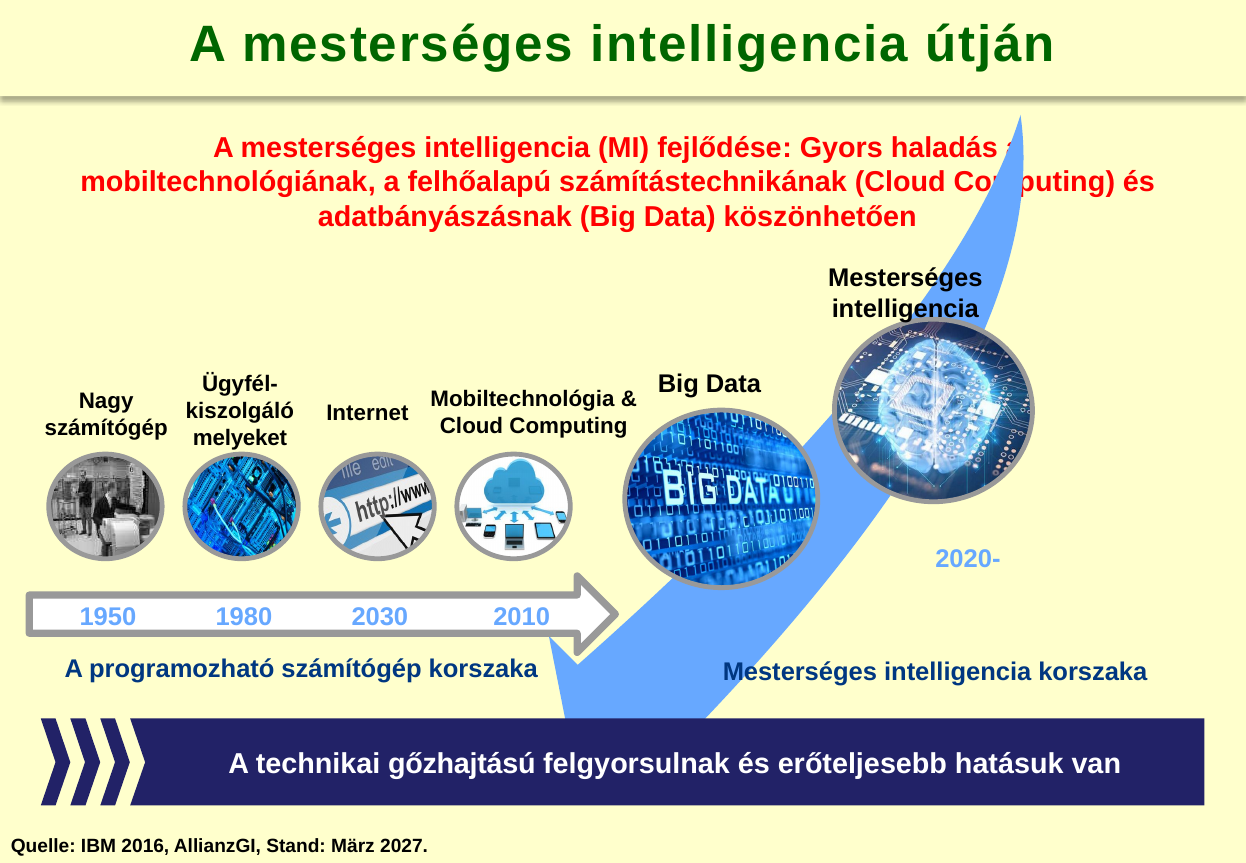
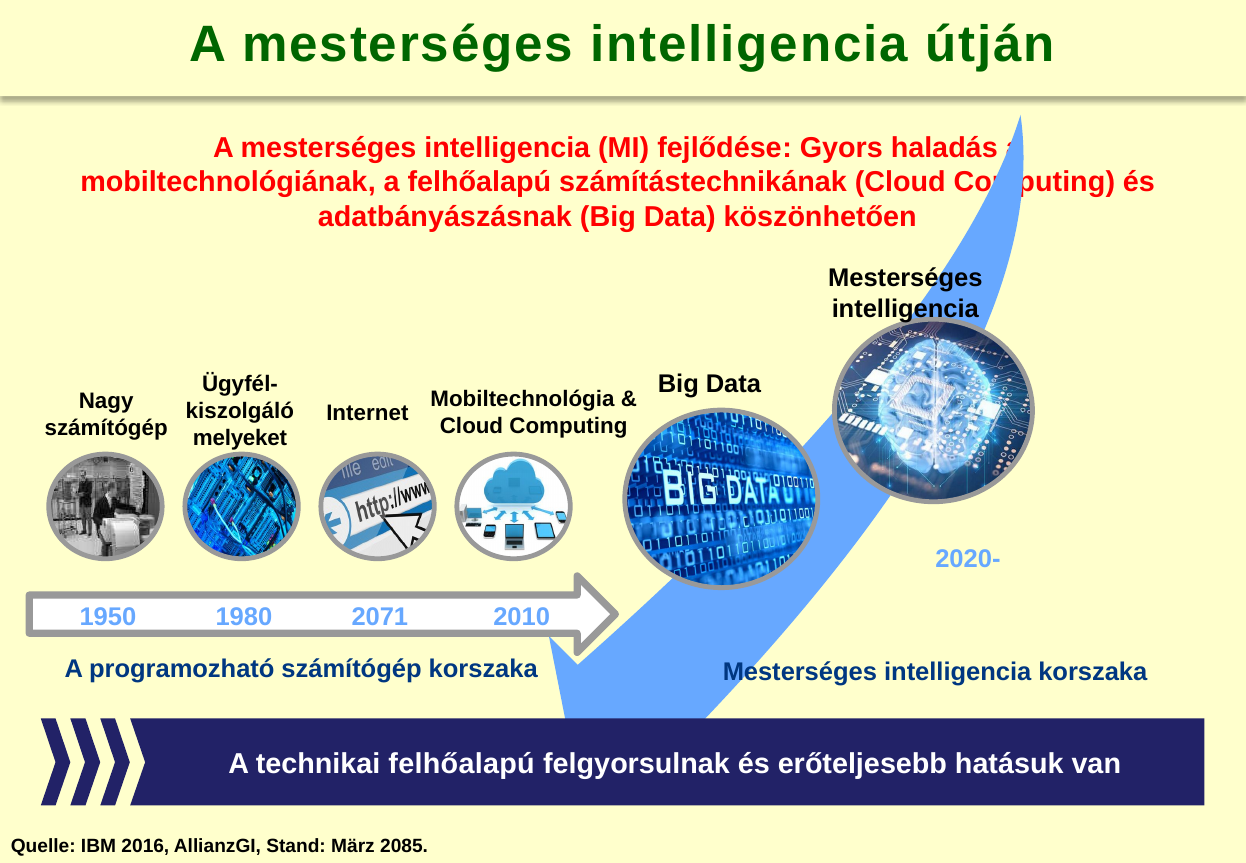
2030: 2030 -> 2071 (380, 617)
technikai gőzhajtású: gőzhajtású -> felhőalapú (462, 764)
2027: 2027 -> 2085 (404, 845)
